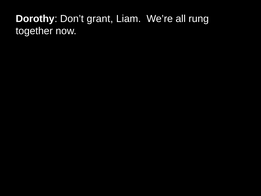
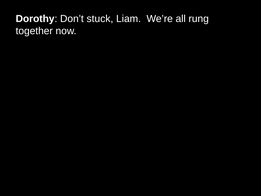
grant: grant -> stuck (100, 19)
